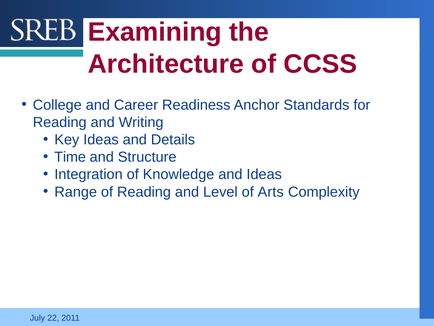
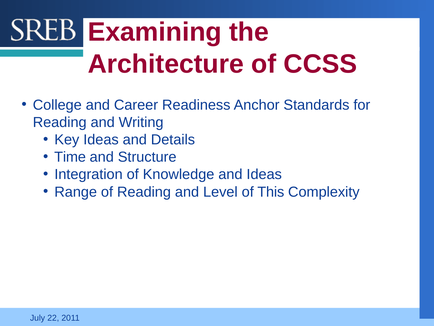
Arts: Arts -> This (271, 192)
